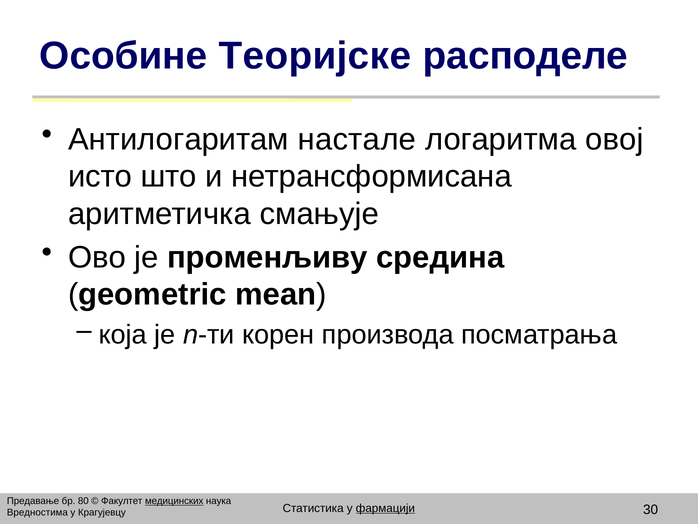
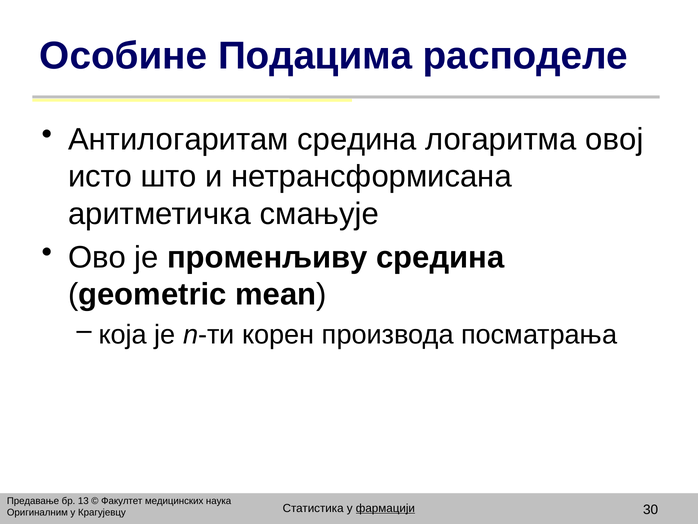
Теоријске: Теоријске -> Подацима (315, 56)
Aнтилогаритам настале: настале -> средина (357, 139)
80: 80 -> 13 (83, 500)
медицинских underline: present -> none (174, 500)
Вредностима: Вредностима -> Оригиналним (37, 512)
